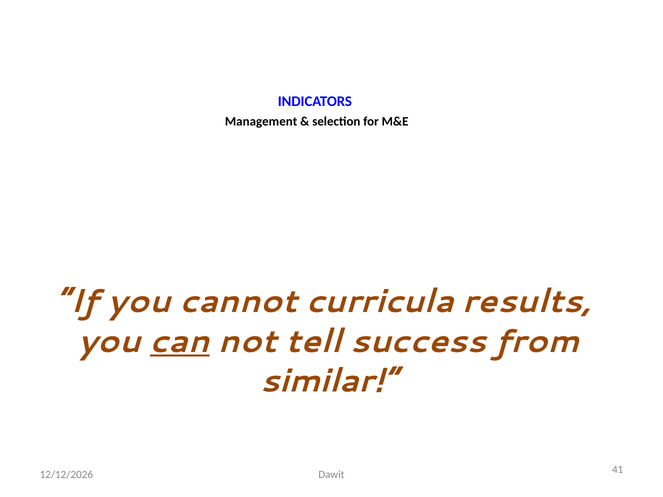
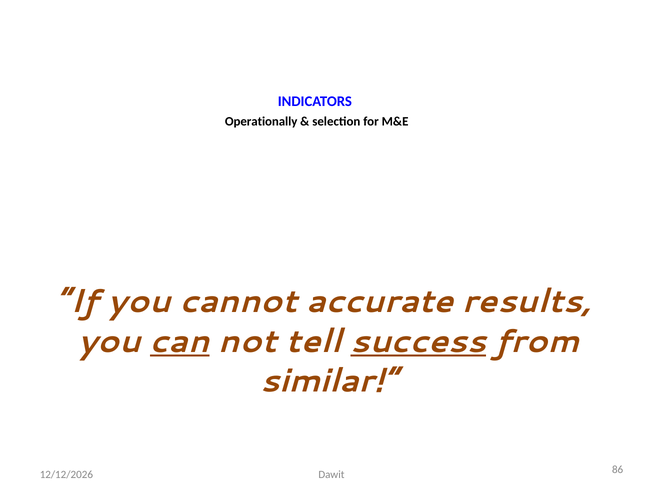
Management: Management -> Operationally (261, 122)
curricula: curricula -> accurate (380, 302)
success underline: none -> present (418, 341)
41: 41 -> 86 (618, 470)
